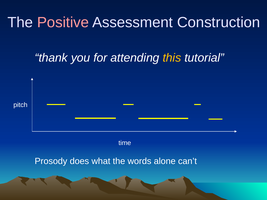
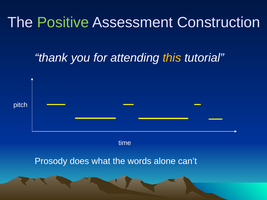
Positive colour: pink -> light green (63, 22)
